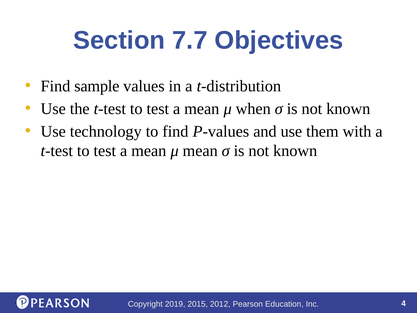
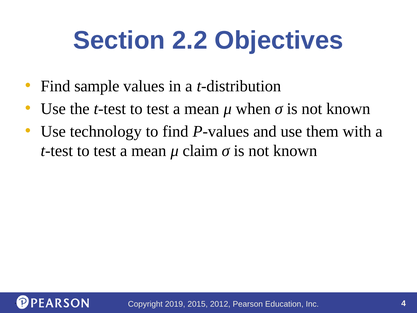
7.7: 7.7 -> 2.2 (190, 40)
μ mean: mean -> claim (200, 151)
